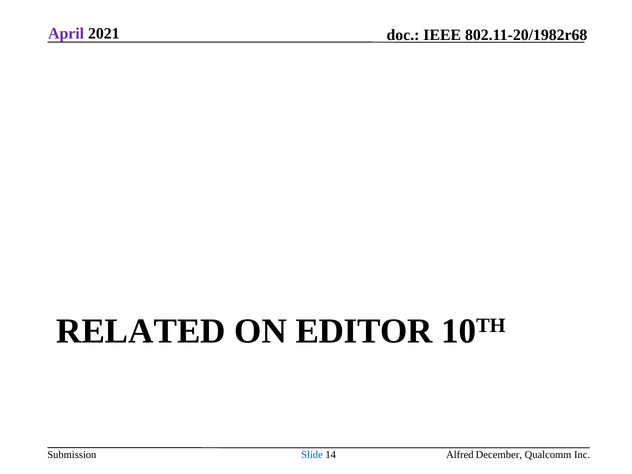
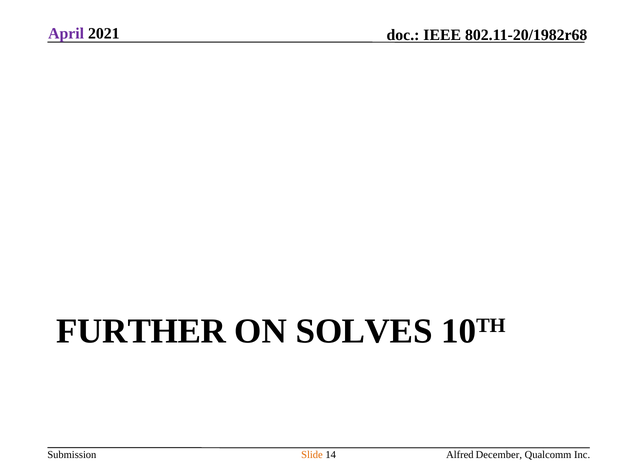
RELATED: RELATED -> FURTHER (141, 331)
EDITOR: EDITOR -> SOLVES (364, 331)
Slide colour: blue -> orange (312, 455)
